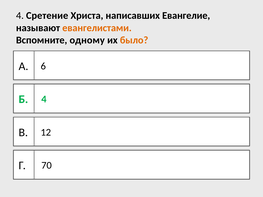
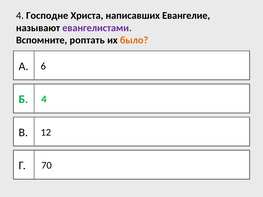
Сретение: Сретение -> Господне (47, 16)
евангелистами colour: orange -> purple (97, 28)
одному: одному -> роптать (87, 40)
